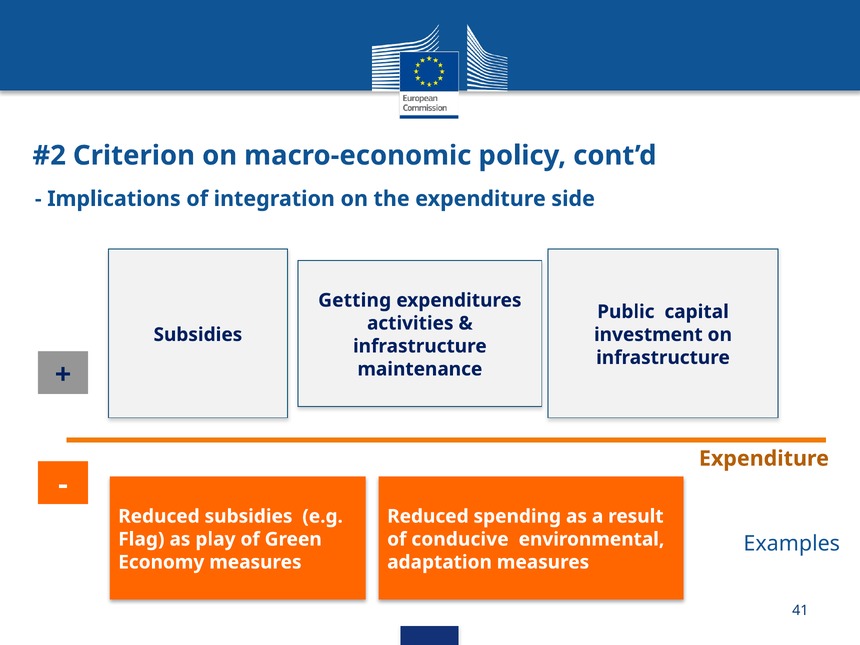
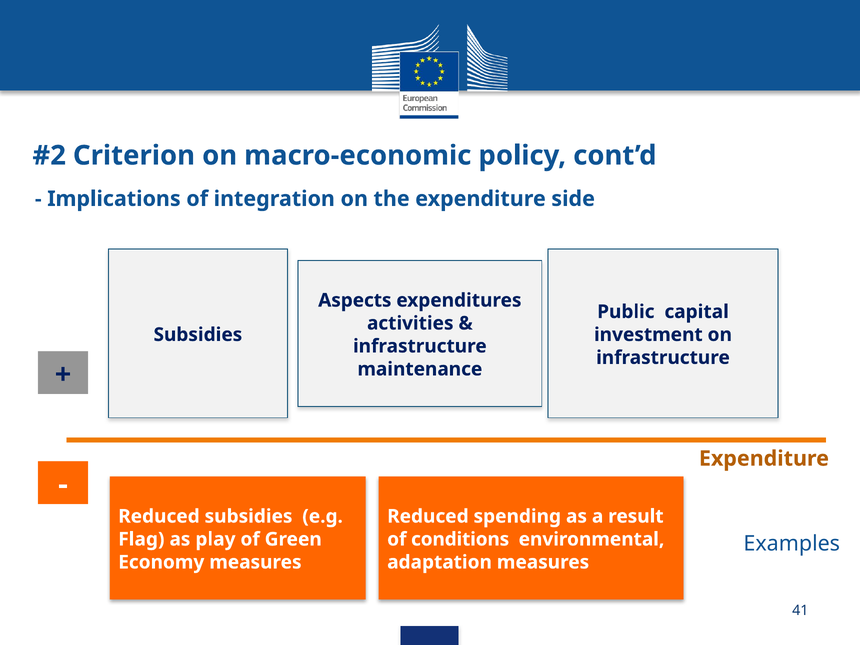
Getting: Getting -> Aspects (355, 300)
conducive: conducive -> conditions (460, 539)
